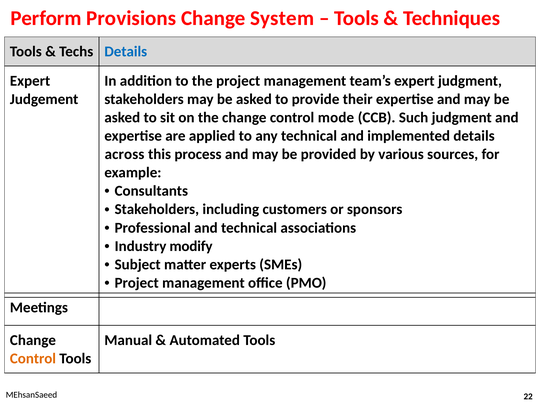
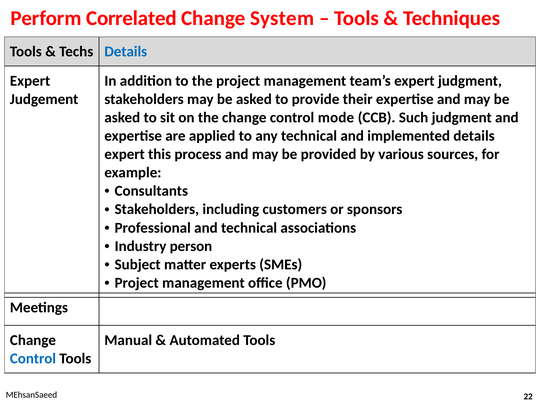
Provisions: Provisions -> Correlated (131, 18)
across: across -> expert (125, 154)
modify: modify -> person (191, 246)
Control colour: orange -> blue (33, 359)
